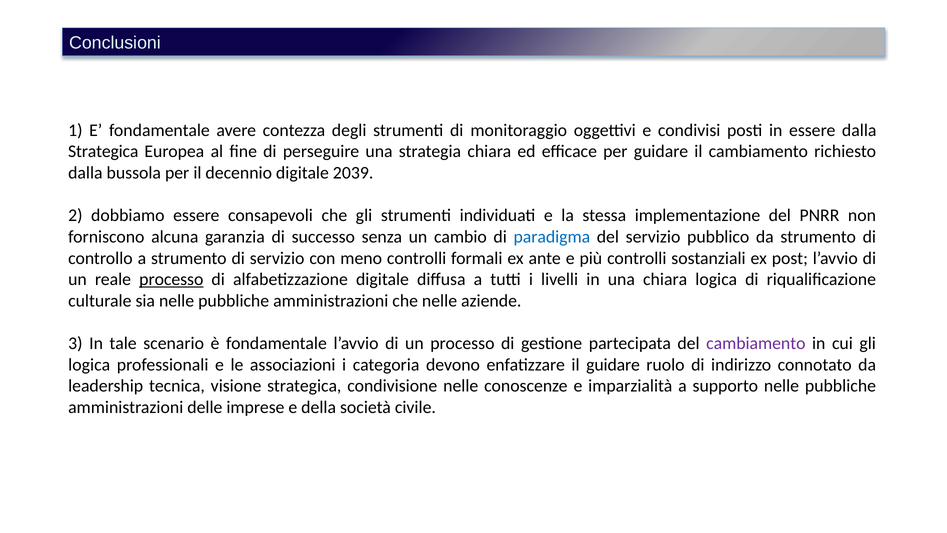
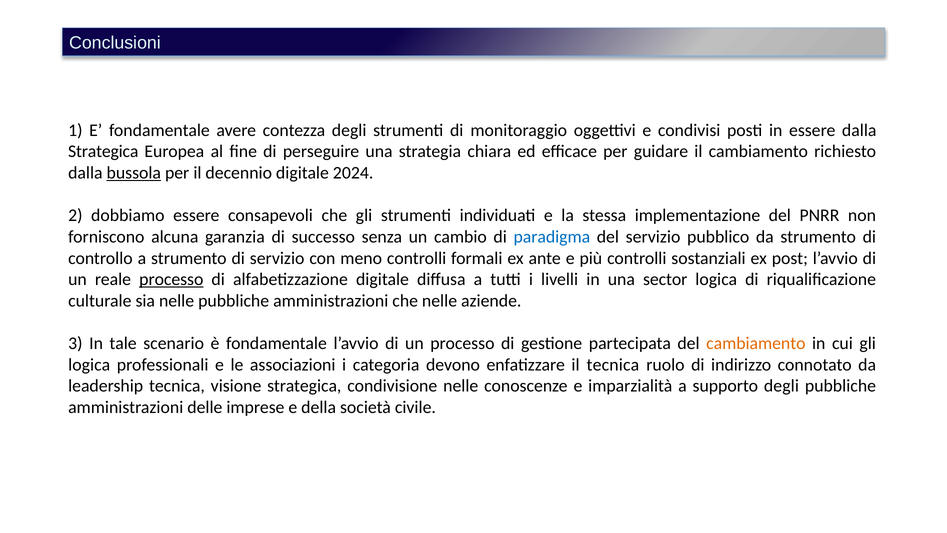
bussola underline: none -> present (134, 173)
2039: 2039 -> 2024 (353, 173)
una chiara: chiara -> sector (665, 279)
cambiamento colour: purple -> orange (756, 343)
il guidare: guidare -> tecnica (613, 365)
supporto nelle: nelle -> degli (781, 386)
